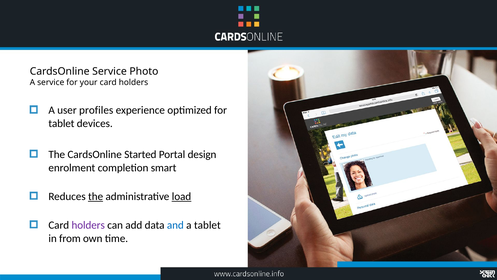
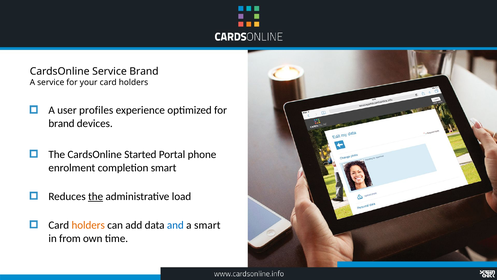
Service Photo: Photo -> Brand (144, 71)
tablet: tablet -> brand (61, 123)
design: design -> phone (202, 154)
load underline: present -> none (182, 196)
holders colour: purple -> orange (88, 225)
a tablet: tablet -> smart (207, 225)
